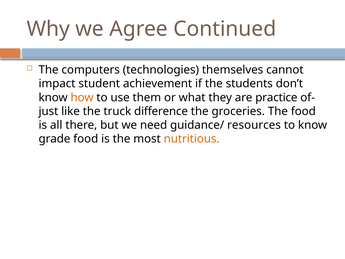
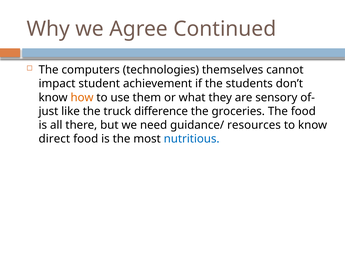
practice: practice -> sensory (276, 97)
grade: grade -> direct (54, 139)
nutritious colour: orange -> blue (192, 139)
